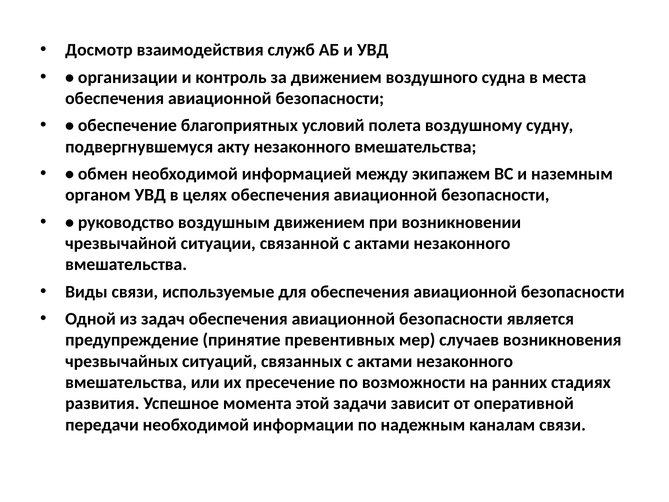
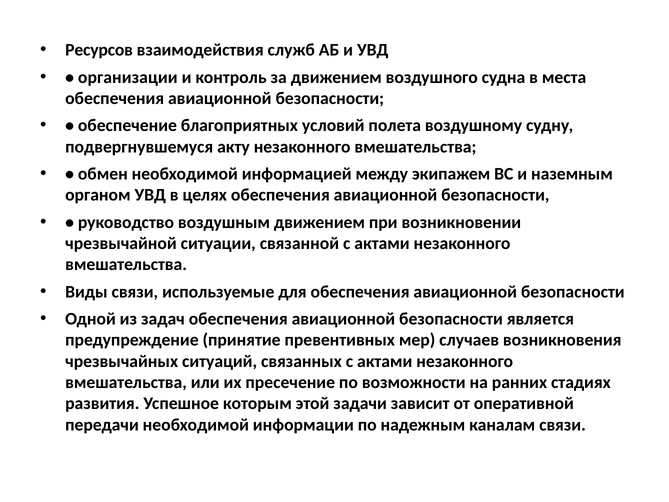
Досмотр: Досмотр -> Ресурсов (99, 50)
момента: момента -> которым (257, 403)
